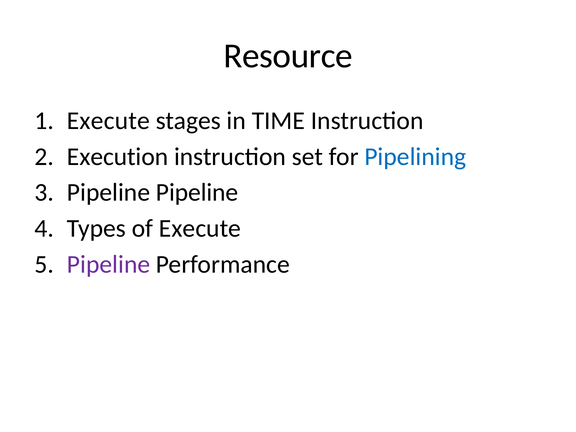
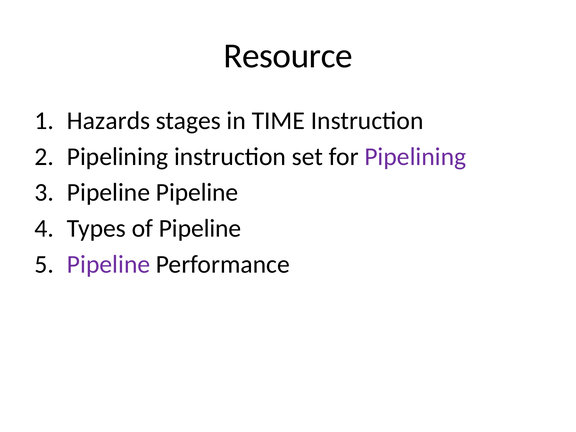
Execute: Execute -> Hazards (109, 121)
Execution: Execution -> Pipelining (118, 157)
Pipelining colour: blue -> purple (415, 157)
of Execute: Execute -> Pipeline (200, 228)
